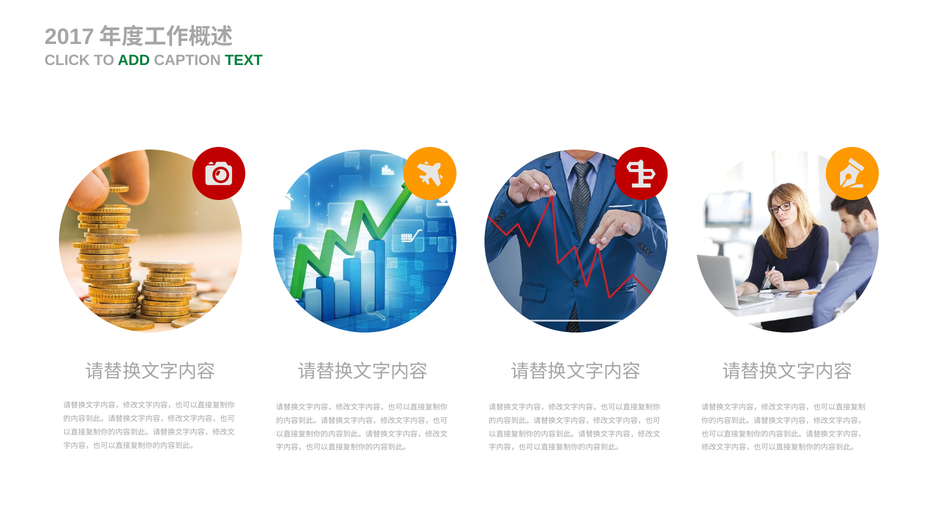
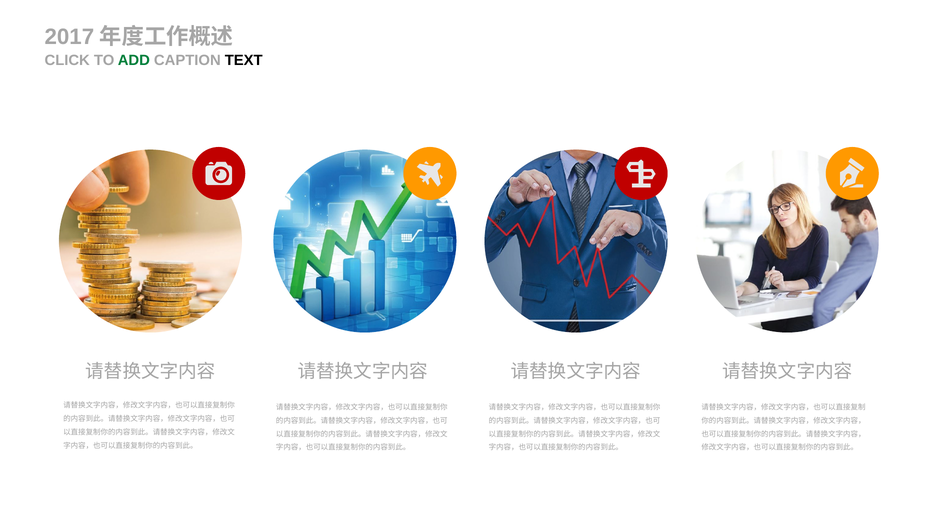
TEXT colour: green -> black (244, 60)
